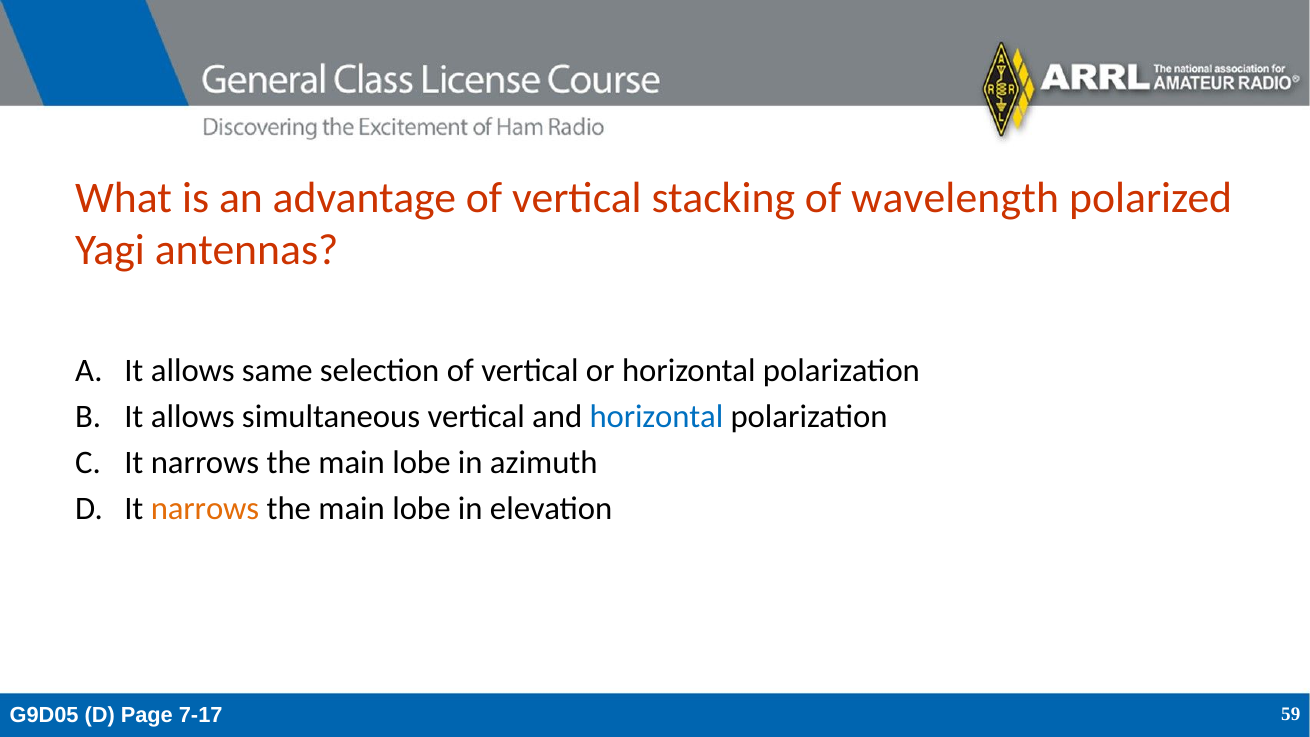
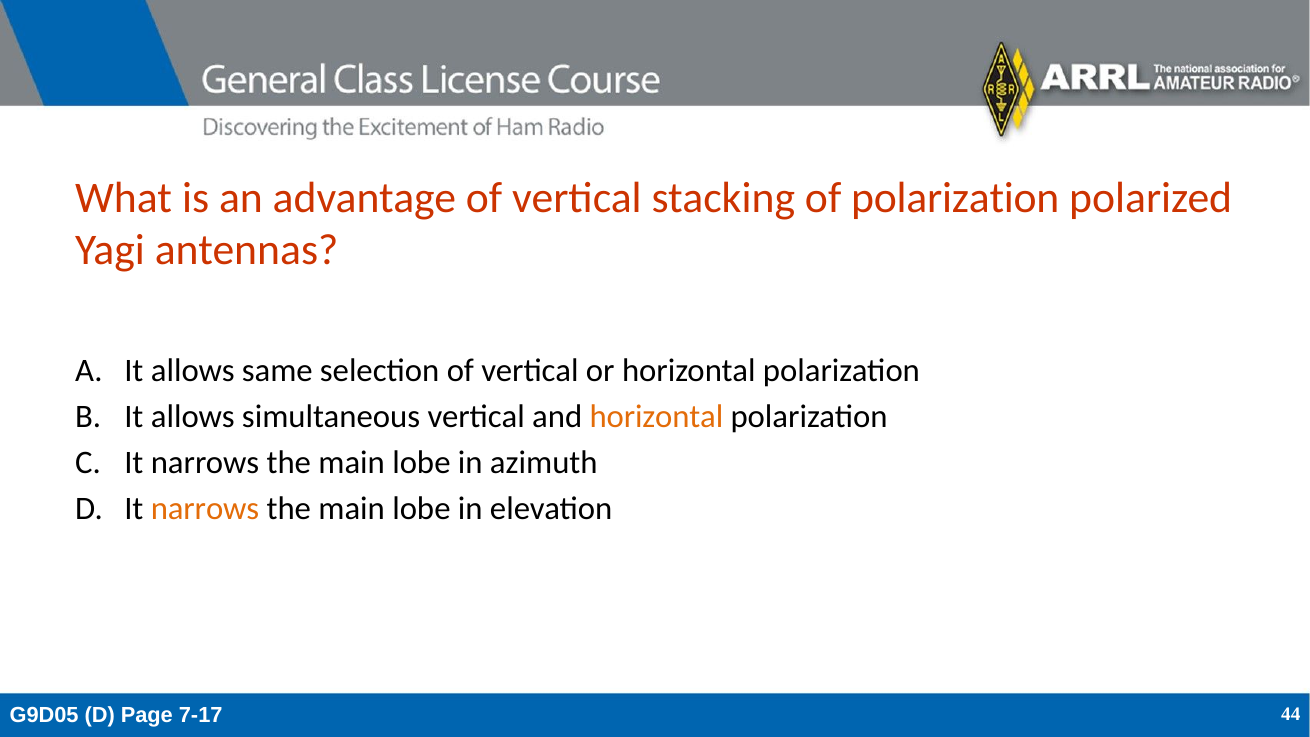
of wavelength: wavelength -> polarization (955, 198)
horizontal colour: blue -> orange (656, 416)
59: 59 -> 44 (1291, 714)
